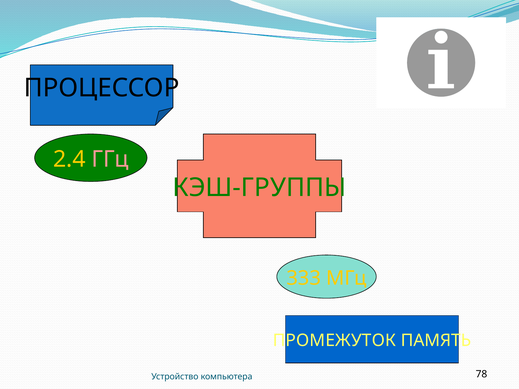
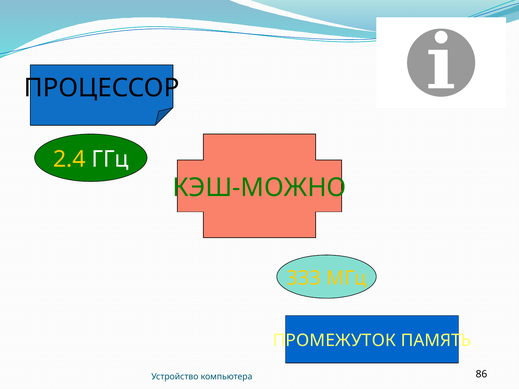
ГГц colour: pink -> white (110, 159)
КЭШ-ГРУППЫ: КЭШ-ГРУППЫ -> КЭШ-МОЖНО (259, 188)
78: 78 -> 86 (481, 375)
